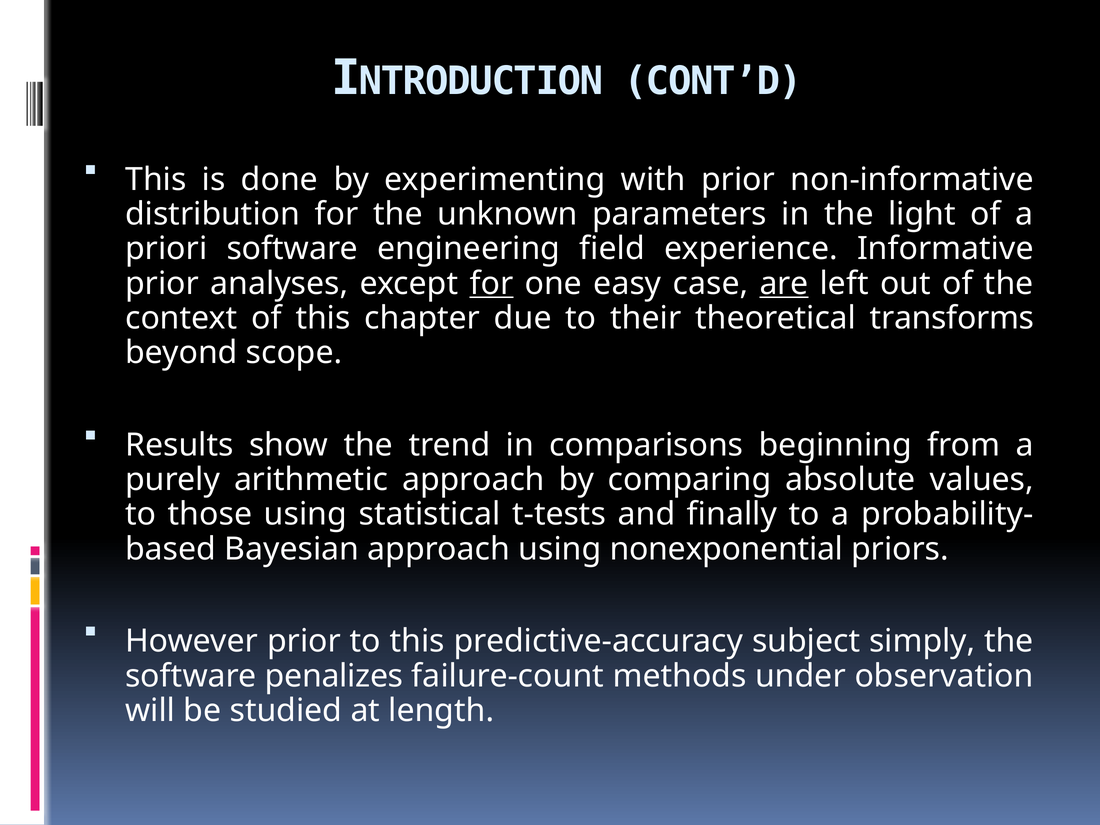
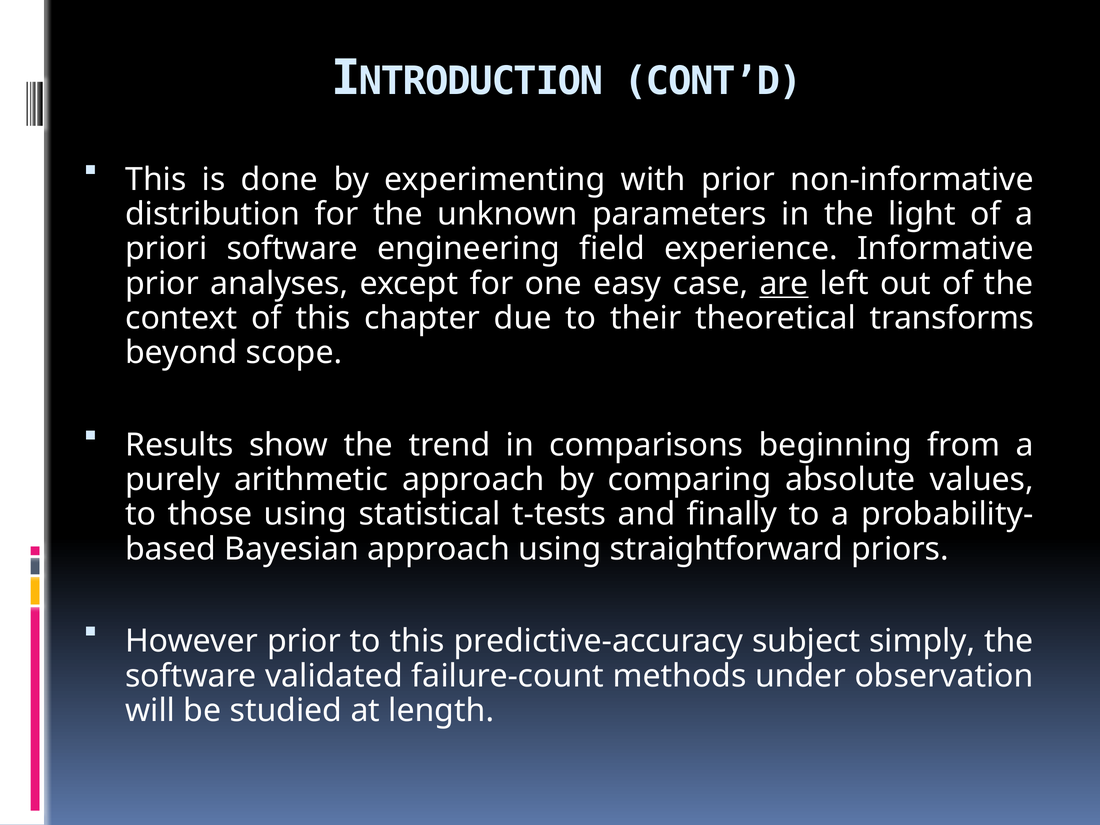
for underline: present -> none (492, 283)
nonexponential: nonexponential -> straightforward (726, 549)
penalizes: penalizes -> validated (334, 676)
